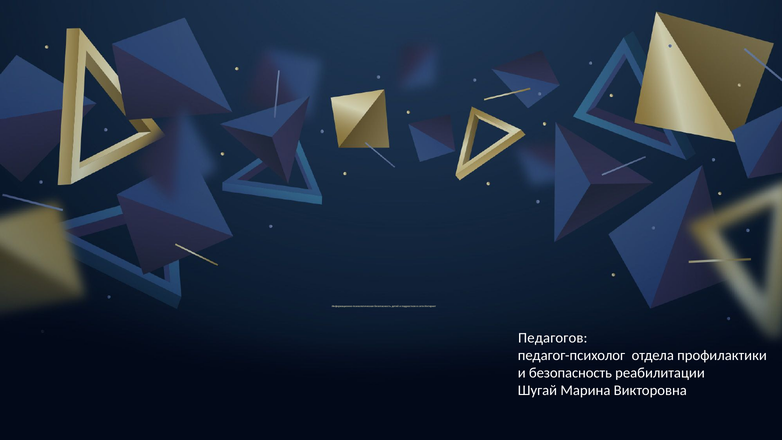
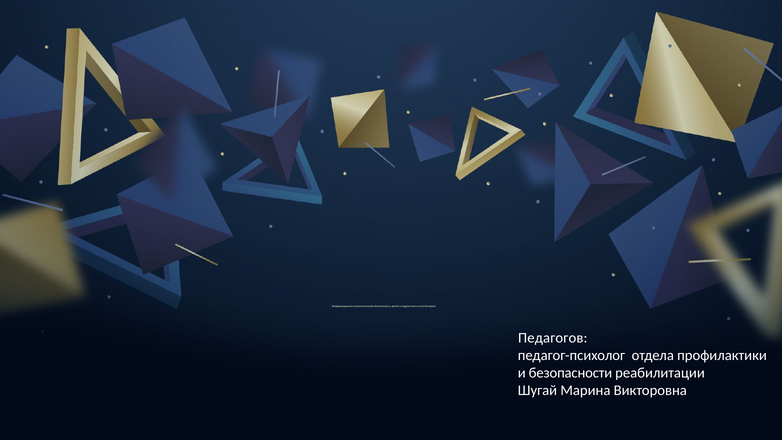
и безопасность: безопасность -> безопасности (571, 373)
